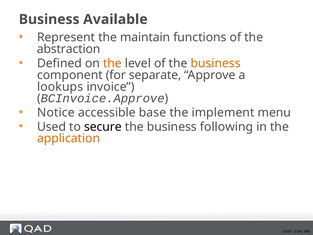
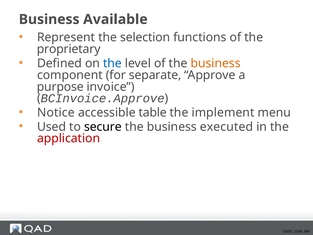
maintain: maintain -> selection (145, 37)
abstraction: abstraction -> proprietary (69, 49)
the colour: orange -> blue (112, 63)
lookups: lookups -> purpose (60, 87)
base: base -> table (153, 112)
following: following -> executed (226, 127)
application colour: orange -> red (69, 138)
